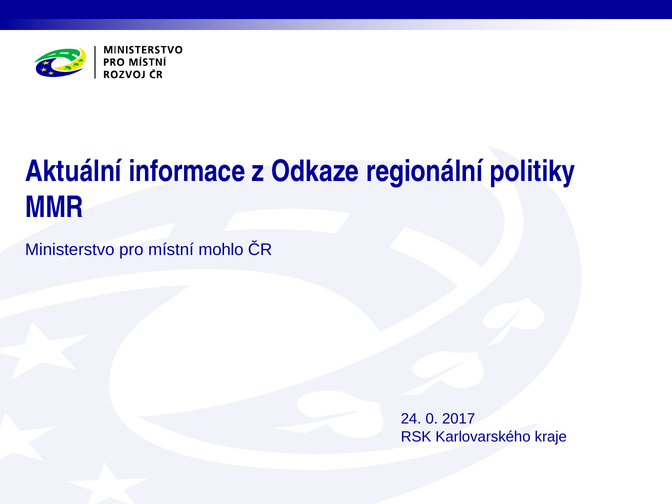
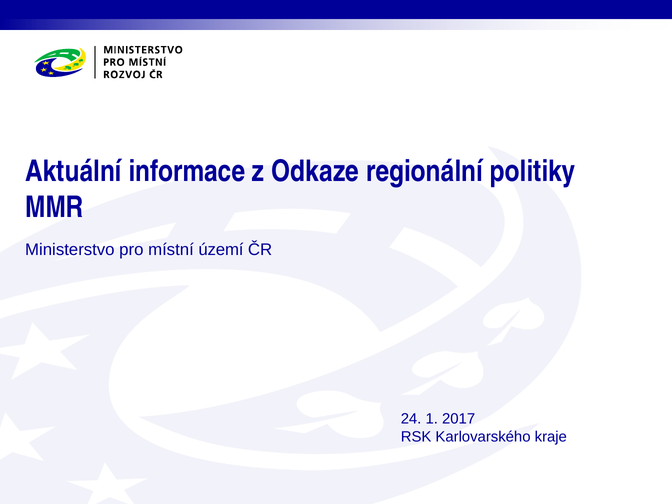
mohlo: mohlo -> území (221, 250)
0: 0 -> 1 (432, 419)
